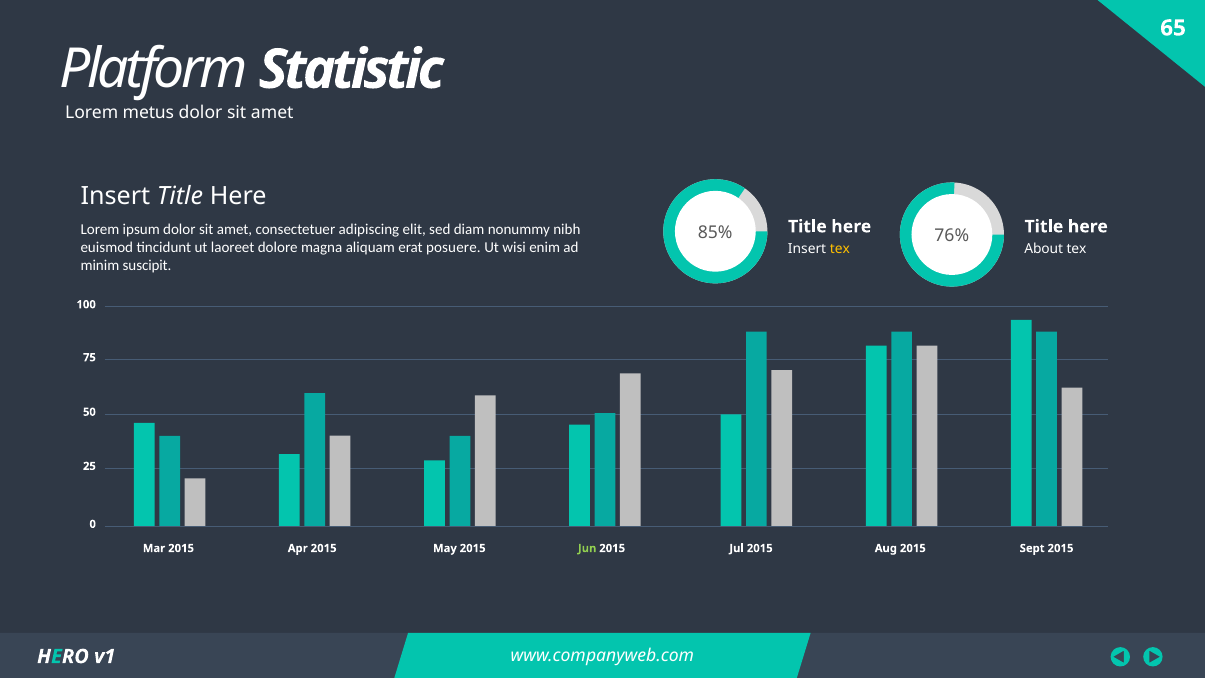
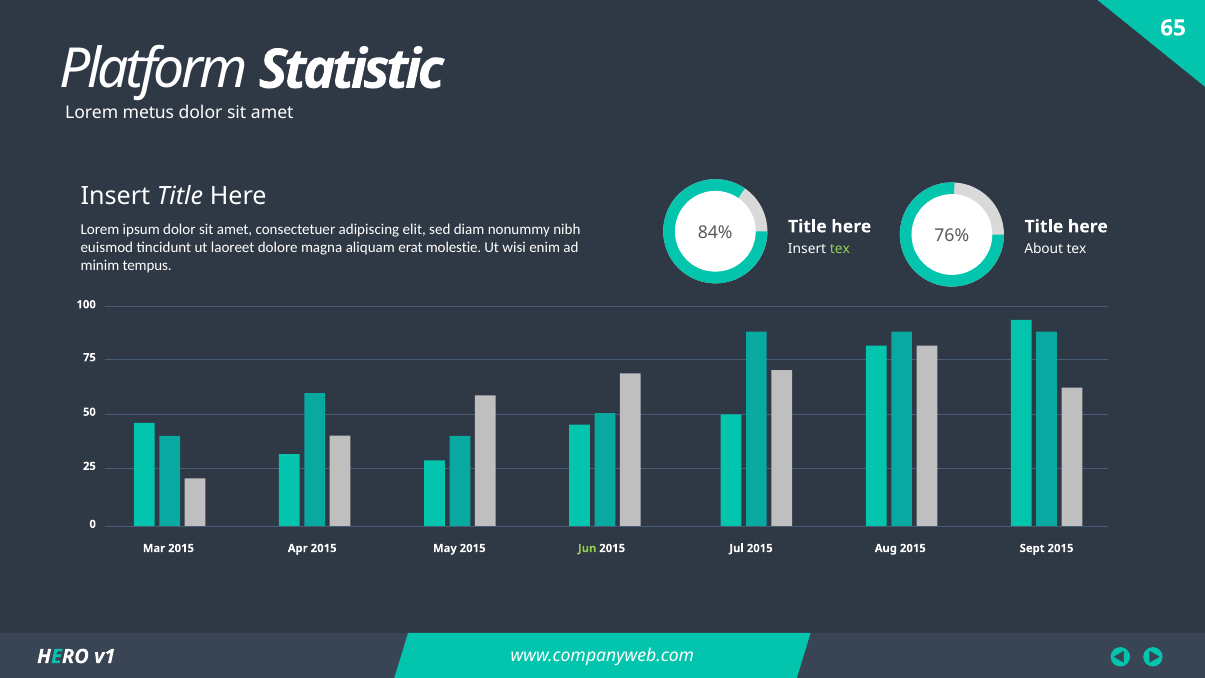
85%: 85% -> 84% (715, 232)
posuere: posuere -> molestie (454, 247)
tex colour: yellow -> light green (840, 249)
suscipit: suscipit -> tempus (147, 265)
